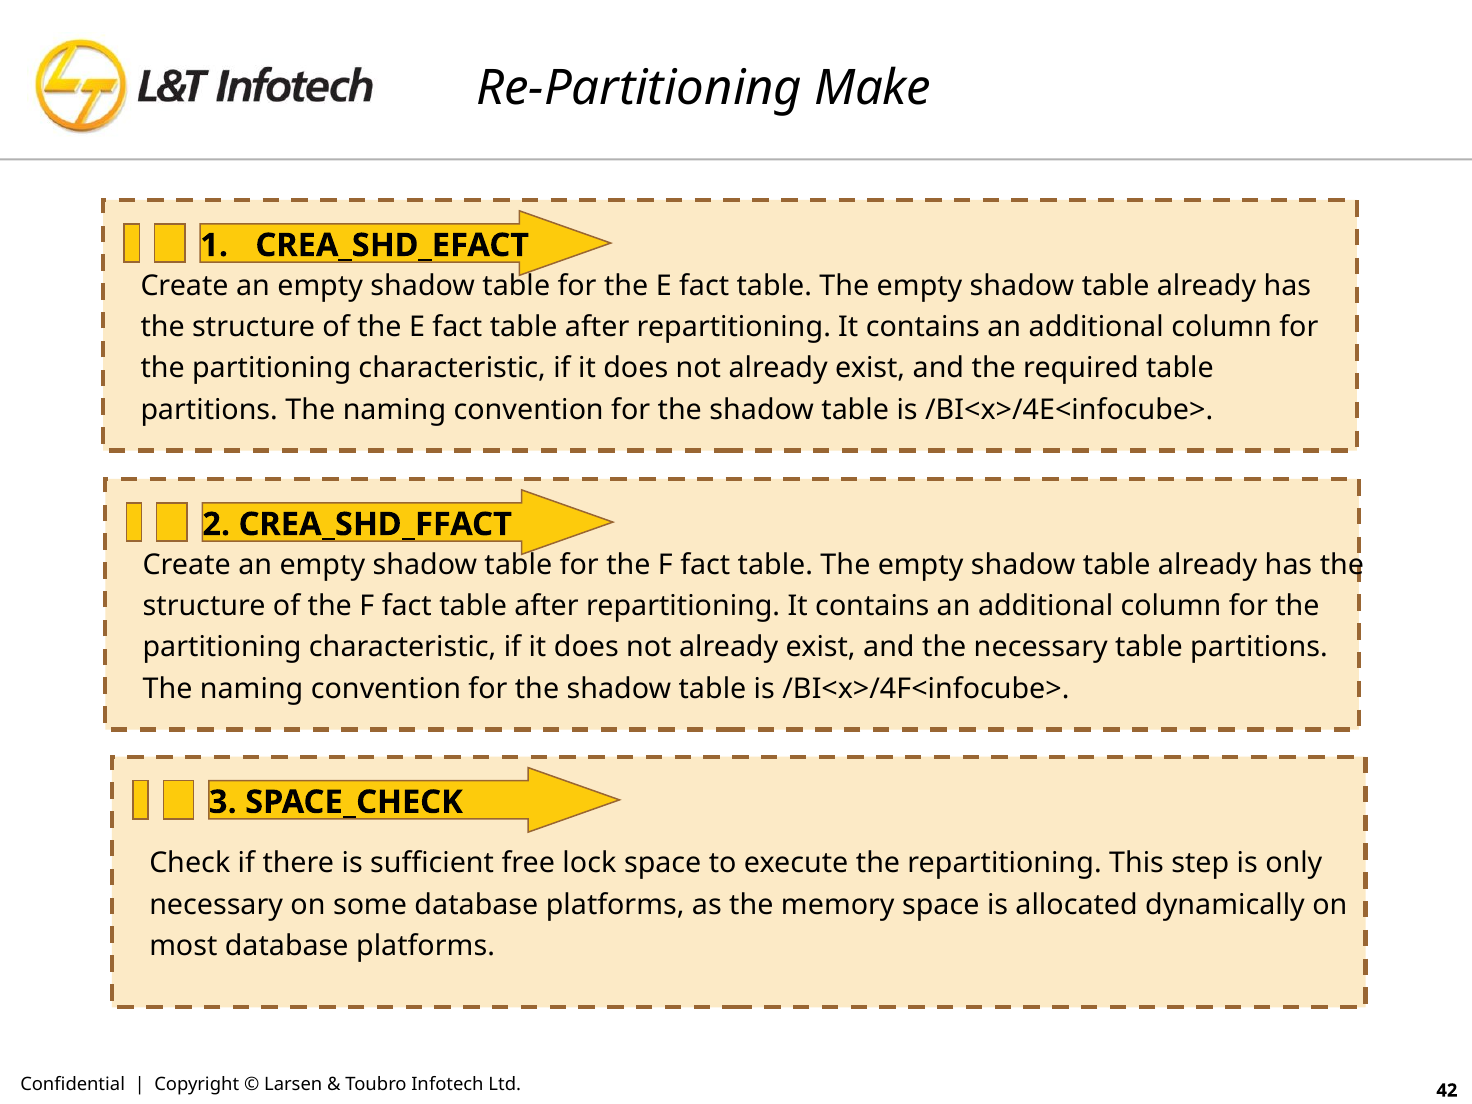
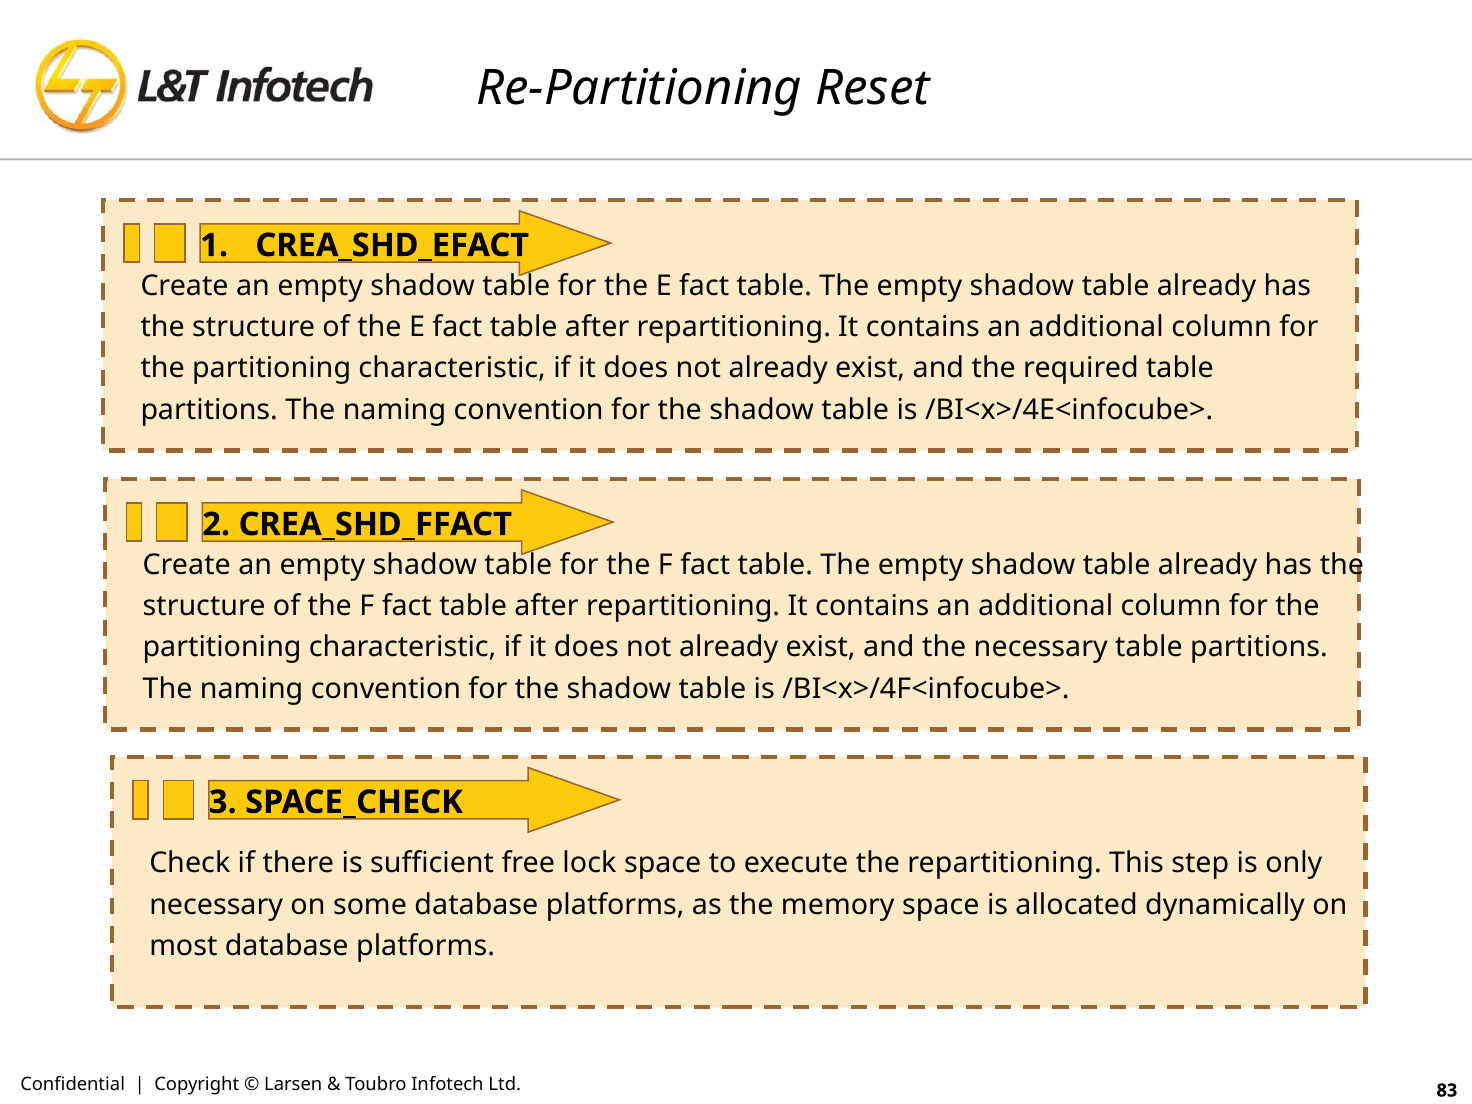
Make: Make -> Reset (873, 88)
42: 42 -> 83 (1447, 1091)
